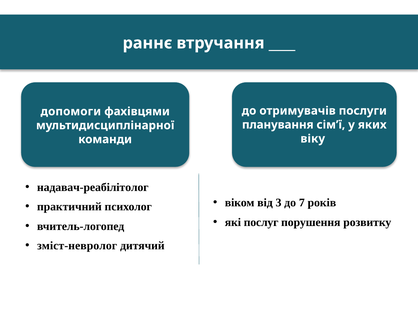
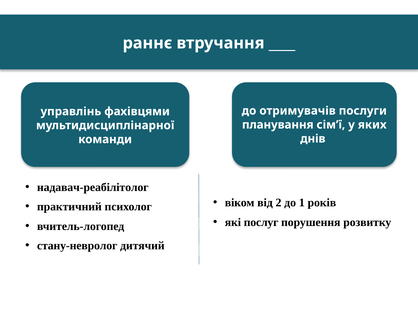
допомоги: допомоги -> управлінь (71, 111)
віку: віку -> днів (313, 138)
3: 3 -> 2 (279, 202)
7: 7 -> 1 (302, 202)
зміст-невролог: зміст-невролог -> стану-невролог (77, 245)
